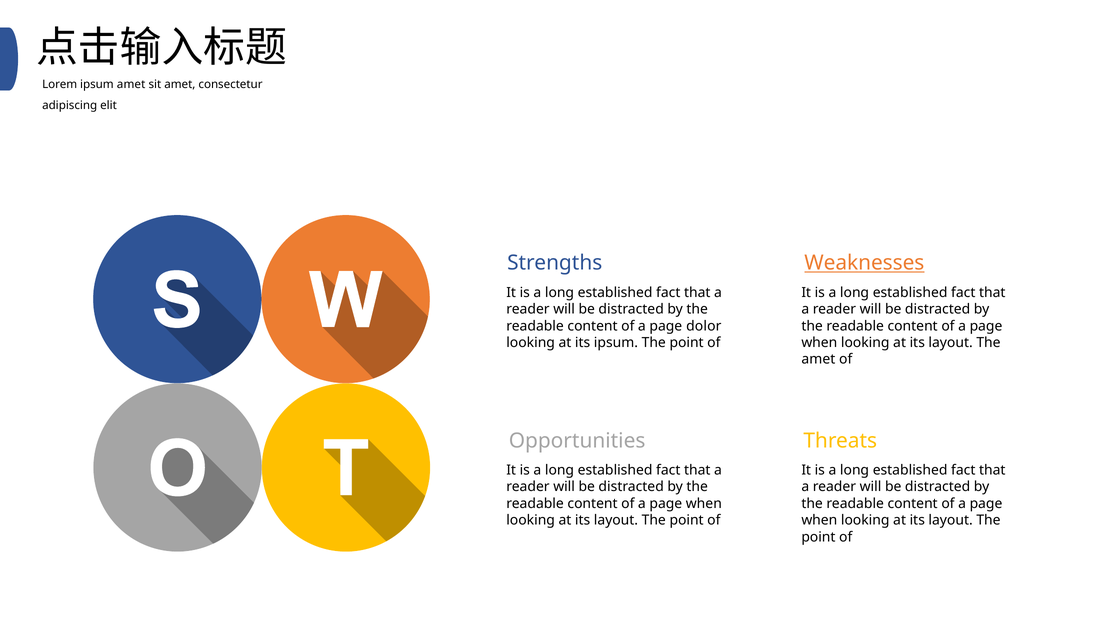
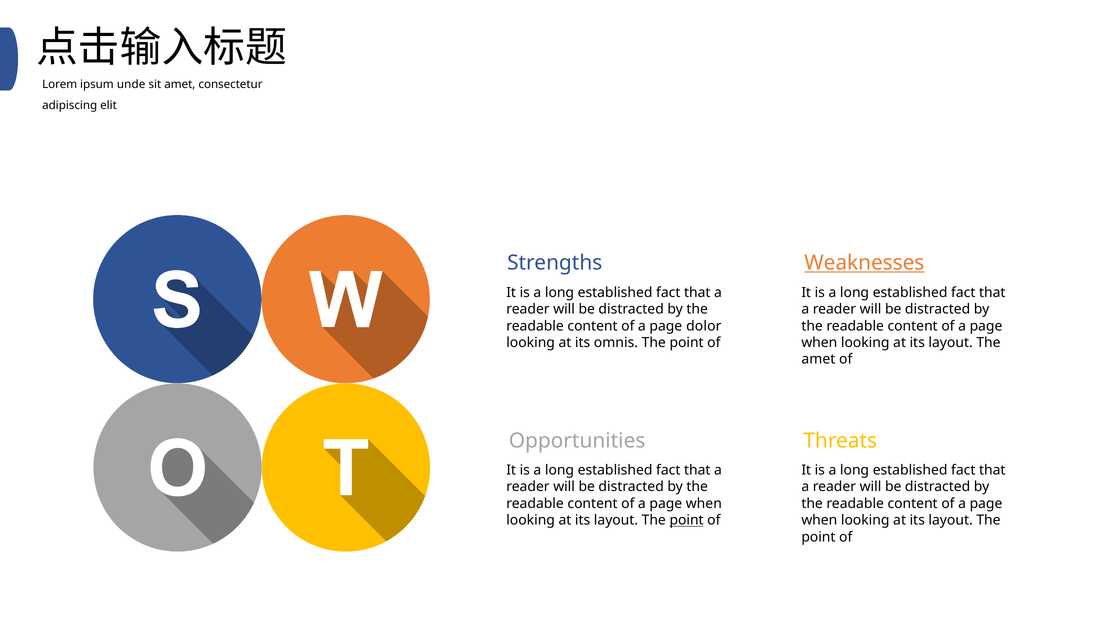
ipsum amet: amet -> unde (131, 84)
its ipsum: ipsum -> omnis (616, 343)
point underline: none -> present (687, 520)
